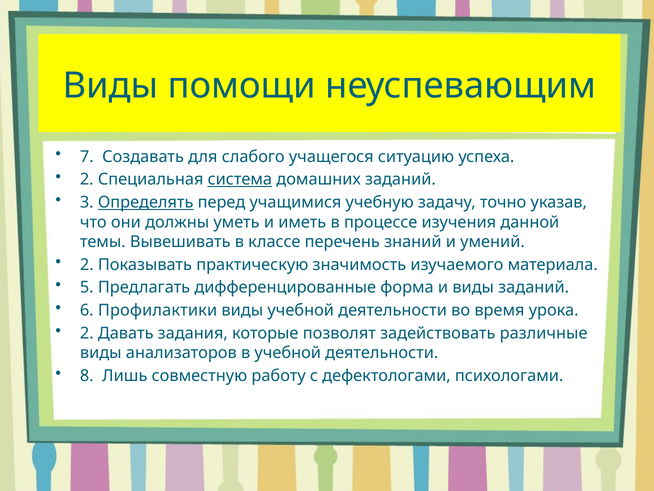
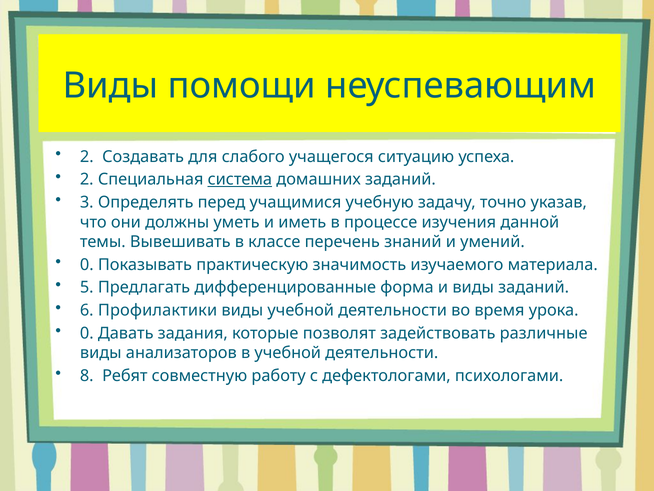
7: 7 -> 2 (87, 156)
Определять underline: present -> none (146, 202)
2: 2 -> 0 (87, 264)
2: 2 -> 0 (87, 333)
Лишь: Лишь -> Ребят (125, 376)
